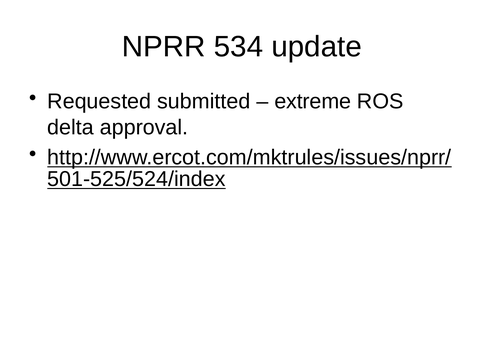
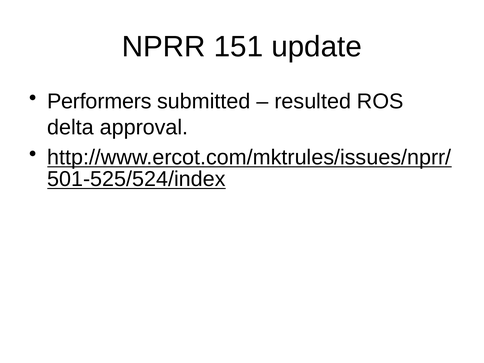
534: 534 -> 151 (238, 47)
Requested: Requested -> Performers (99, 102)
extreme: extreme -> resulted (313, 102)
